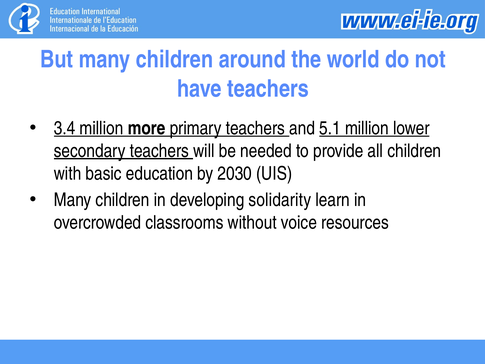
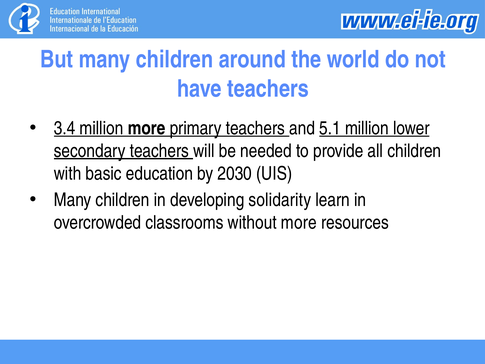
without voice: voice -> more (299, 223)
